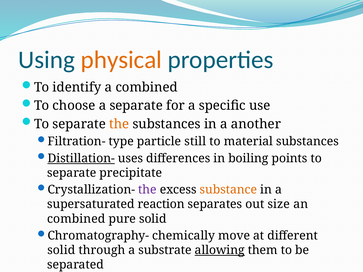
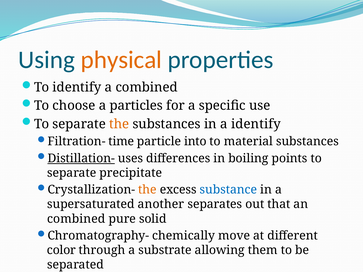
a separate: separate -> particles (136, 106)
a another: another -> identify (256, 124)
type: type -> time (121, 142)
still: still -> into (195, 142)
the colour: purple -> orange (147, 190)
substance colour: orange -> blue (228, 190)
reaction: reaction -> another (161, 204)
size: size -> that (279, 204)
solid: solid -> color (61, 250)
allowing underline: present -> none (220, 250)
